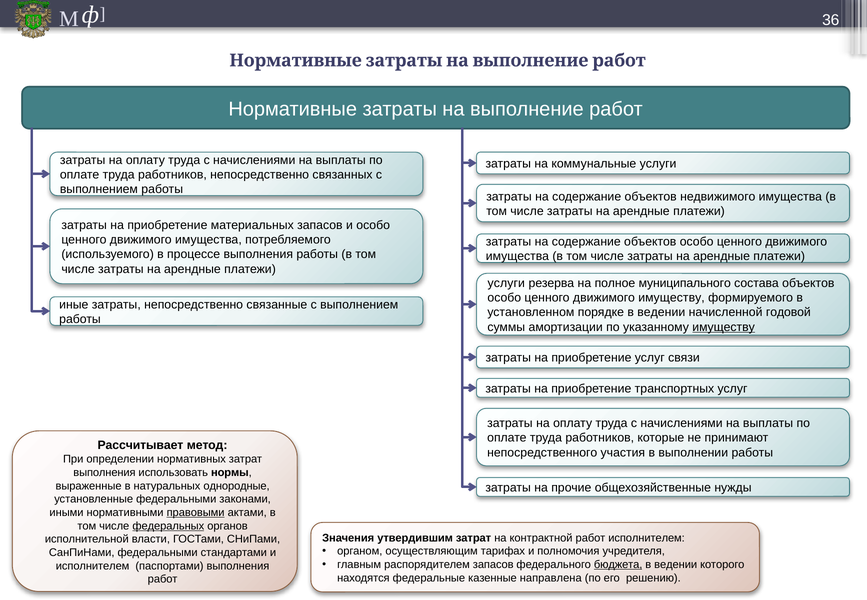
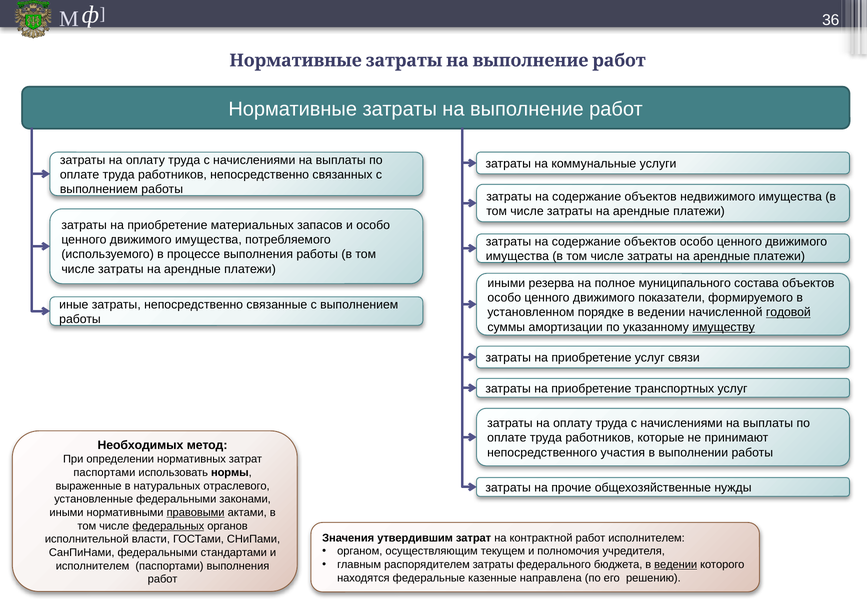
услуги: услуги -> иными (506, 283)
движимого имуществу: имуществу -> показатели (672, 298)
годовой underline: none -> present (788, 313)
Рассчитывает: Рассчитывает -> Необходимых (140, 445)
выполнения: выполнения -> паспортами (104, 473)
однородные: однородные -> отраслевого (237, 486)
тарифах: тарифах -> текущем (503, 551)
распорядителем запасов: запасов -> затраты (493, 565)
бюджета underline: present -> none (618, 565)
ведении underline: none -> present (676, 565)
